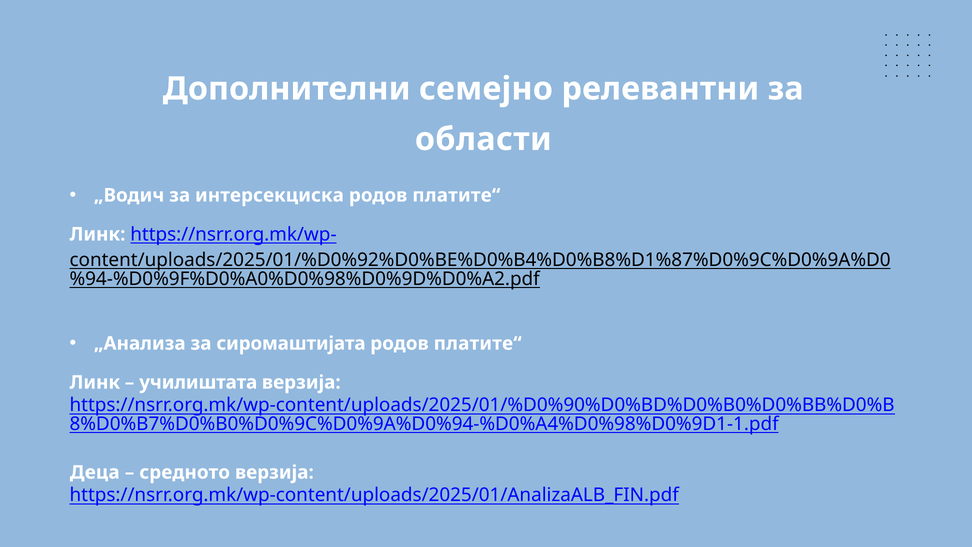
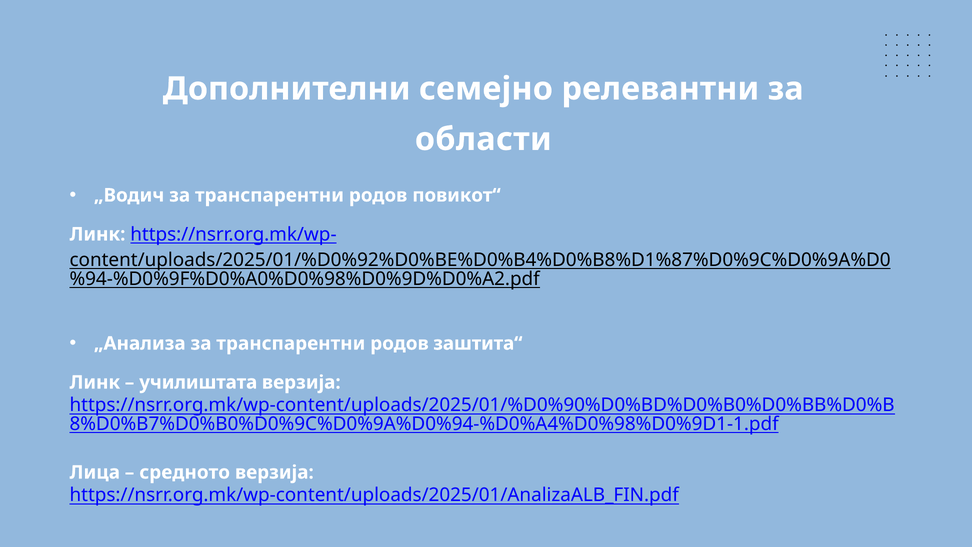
„Водич за интерсекциска: интерсекциска -> транспарентни (269, 195)
платите“: платите“ -> повикот“ (456, 195)
„Анализа за сиромаштијата: сиромаштијата -> транспарентни (291, 343)
платите“: платите“ -> заштита“ (478, 343)
Деца: Деца -> Лица (95, 472)
